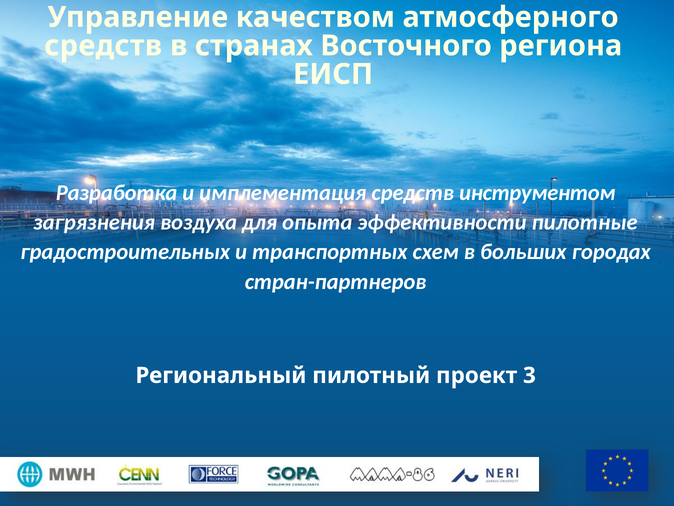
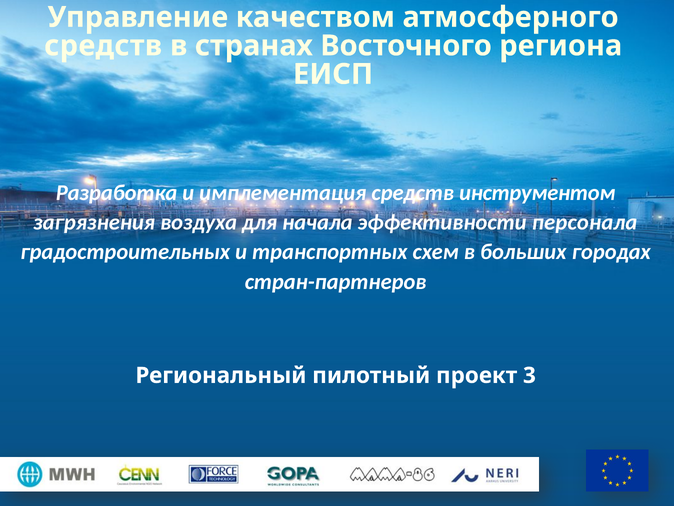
опыта: опыта -> начала (317, 222)
пилотные: пилотные -> персонала (585, 222)
